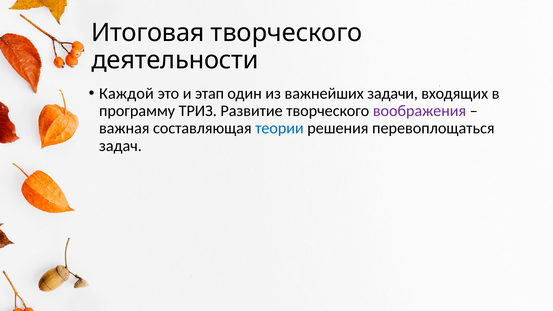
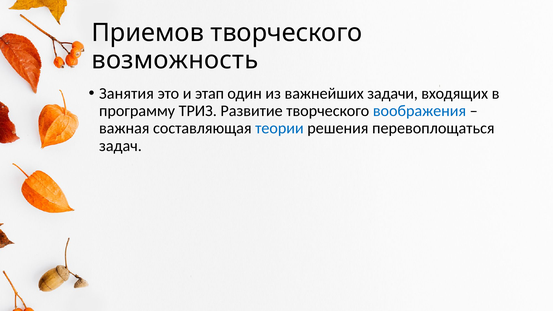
Итоговая: Итоговая -> Приемов (148, 33)
деятельности: деятельности -> возможность (175, 60)
Каждой: Каждой -> Занятия (126, 93)
воображения colour: purple -> blue (419, 111)
